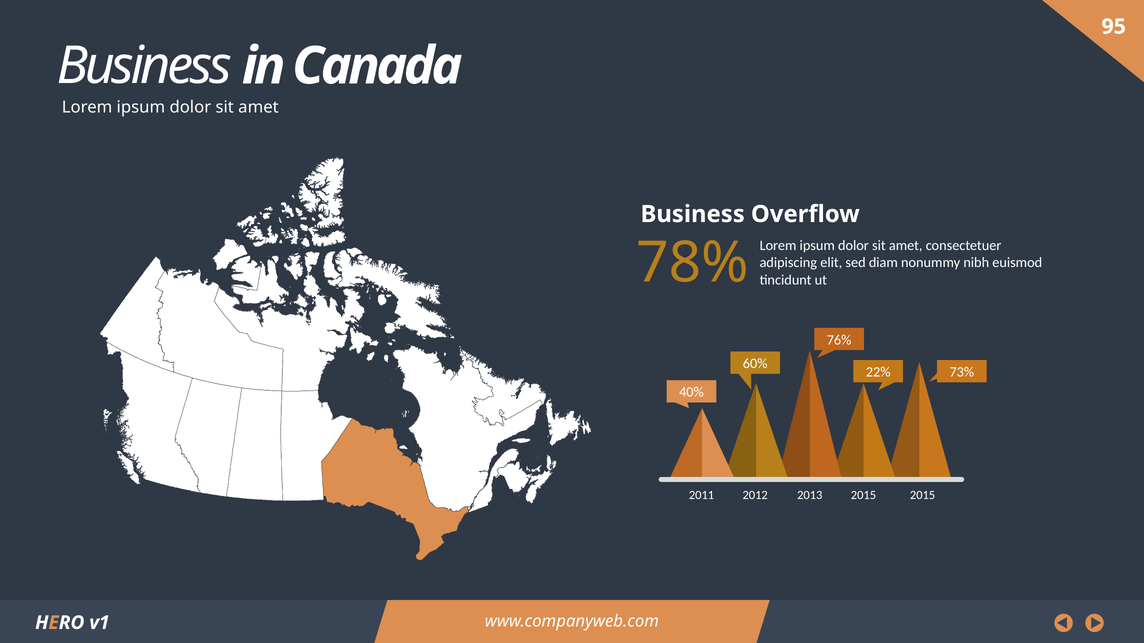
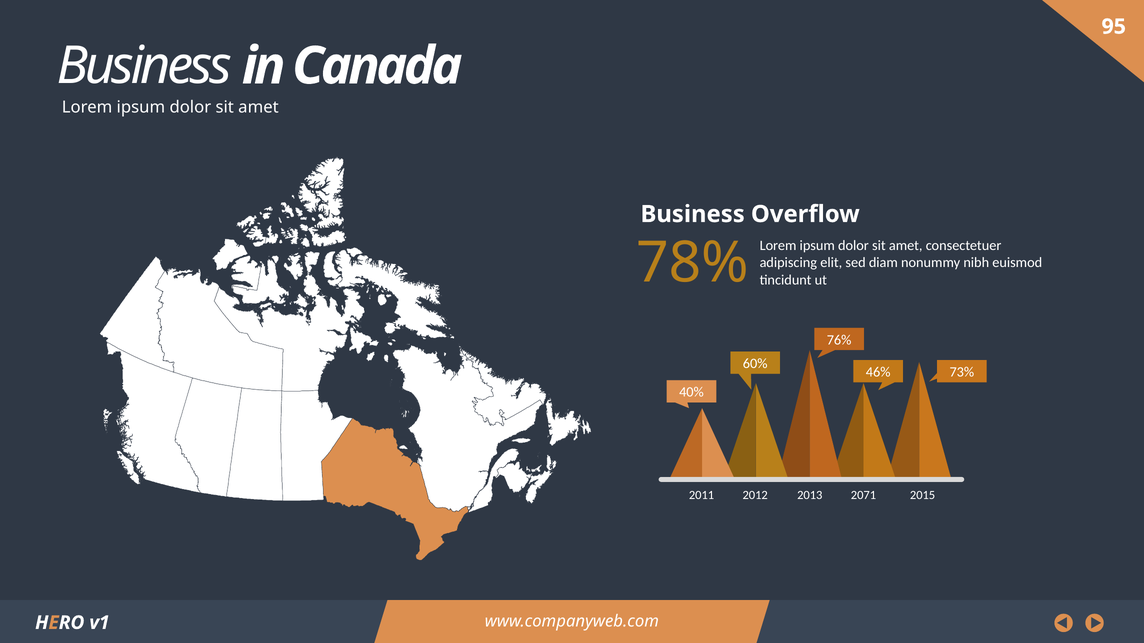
22%: 22% -> 46% (878, 372)
2013 2015: 2015 -> 2071 (863, 496)
